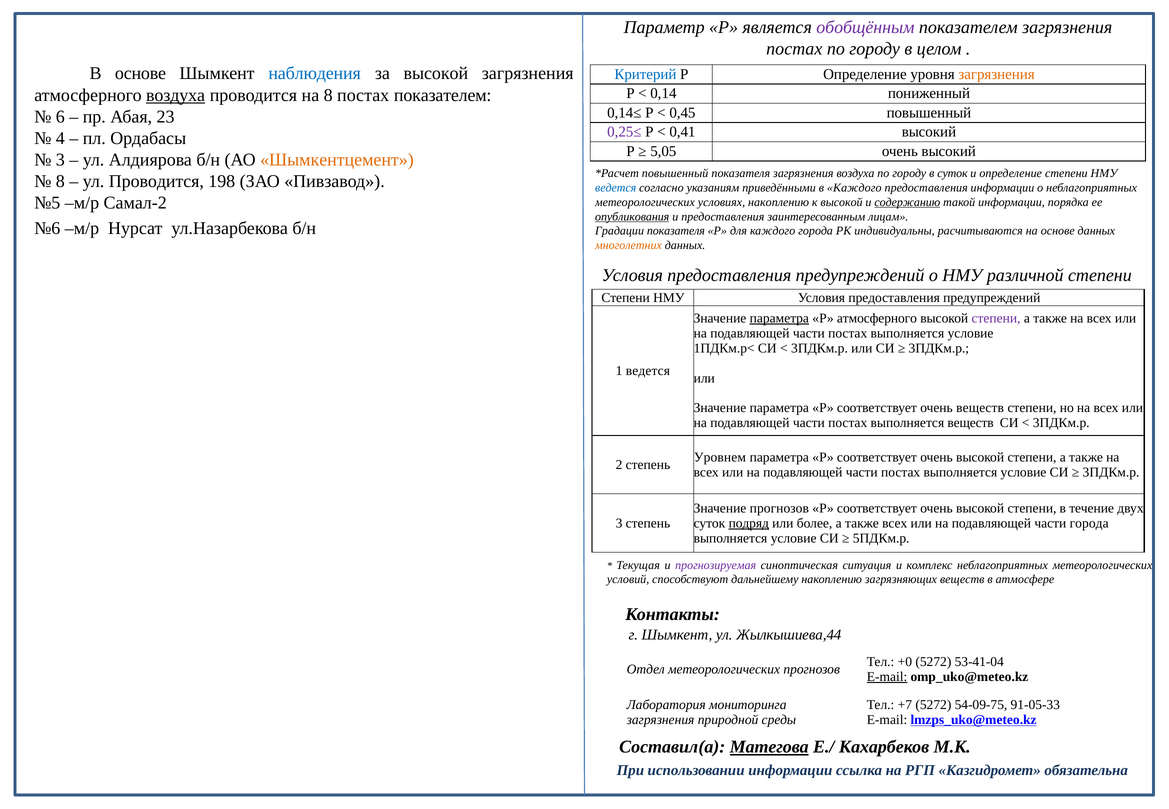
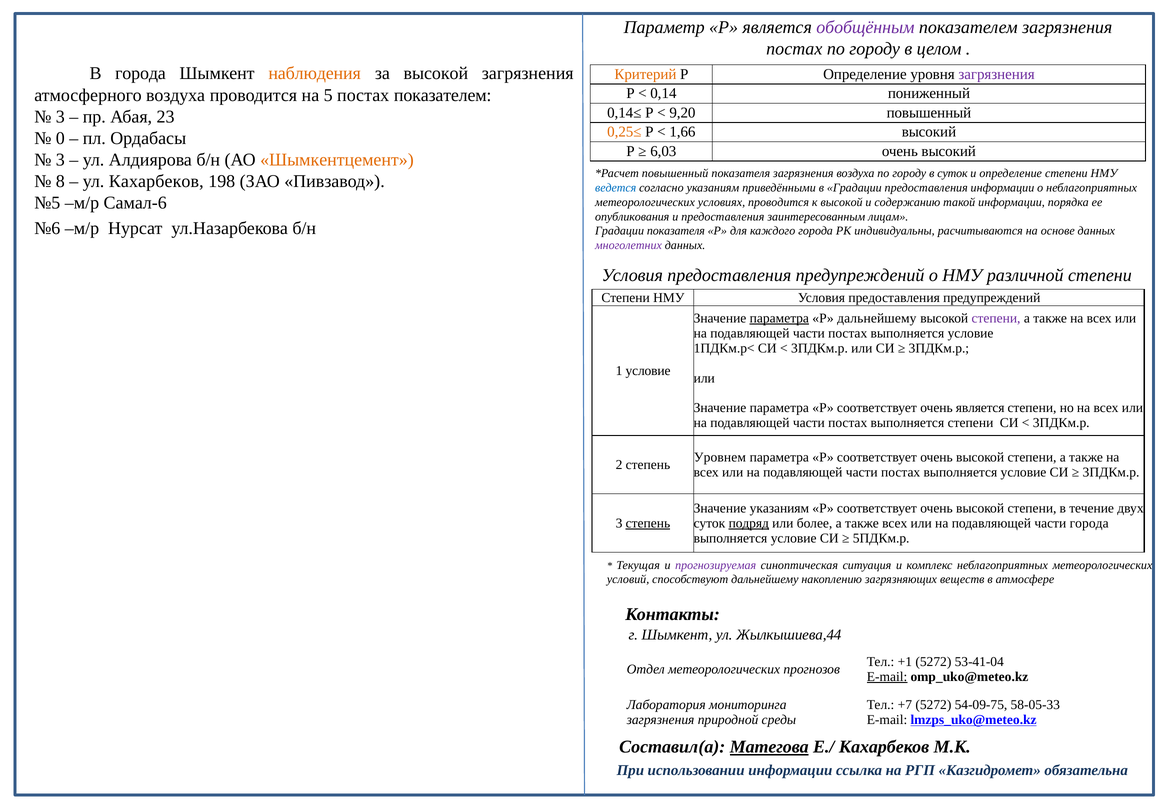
В основе: основе -> города (140, 74)
наблюдения colour: blue -> orange (315, 74)
Критерий colour: blue -> orange (645, 74)
загрязнения colour: orange -> purple (997, 74)
воздуха underline: present -> none (176, 95)
на 8: 8 -> 5 (328, 95)
0,45: 0,45 -> 9,20 (682, 113)
6: 6 -> 3 (60, 117)
0,25≤ colour: purple -> orange (624, 132)
0,41: 0,41 -> 1,66 (682, 132)
4: 4 -> 0 (60, 138)
5,05: 5,05 -> 6,03 (663, 151)
ул Проводится: Проводится -> Кахарбеков (156, 182)
в Каждого: Каждого -> Градации (854, 188)
Самал-2: Самал-2 -> Самал-6 (135, 203)
условиях накоплению: накоплению -> проводится (779, 202)
содержанию underline: present -> none (907, 202)
опубликования underline: present -> none (632, 217)
многолетних colour: orange -> purple (628, 245)
Р атмосферного: атмосферного -> дальнейшему (877, 318)
1 ведется: ведется -> условие (648, 371)
очень веществ: веществ -> является (980, 408)
выполняется веществ: веществ -> степени (971, 423)
Значение прогнозов: прогнозов -> указаниям (779, 508)
степень underline: none -> present (648, 523)
+0: +0 -> +1 (905, 662)
91-05-33: 91-05-33 -> 58-05-33 (1035, 705)
